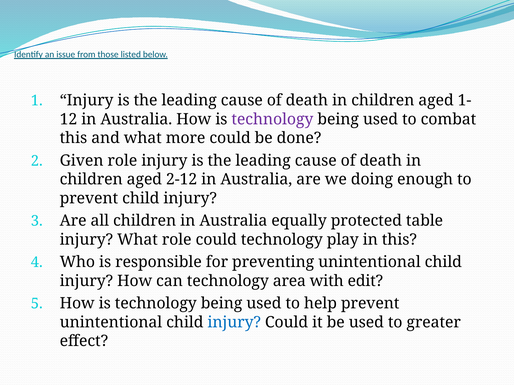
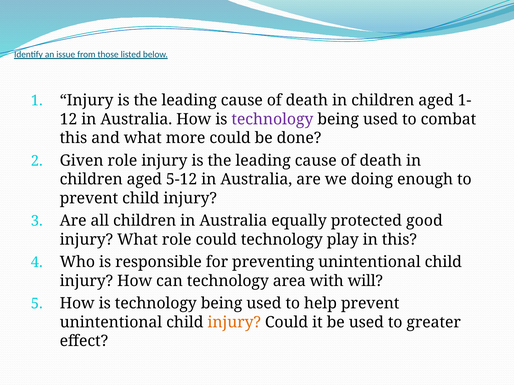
2-12: 2-12 -> 5-12 (182, 180)
table: table -> good (424, 221)
edit: edit -> will (365, 281)
injury colour: blue -> orange (234, 323)
